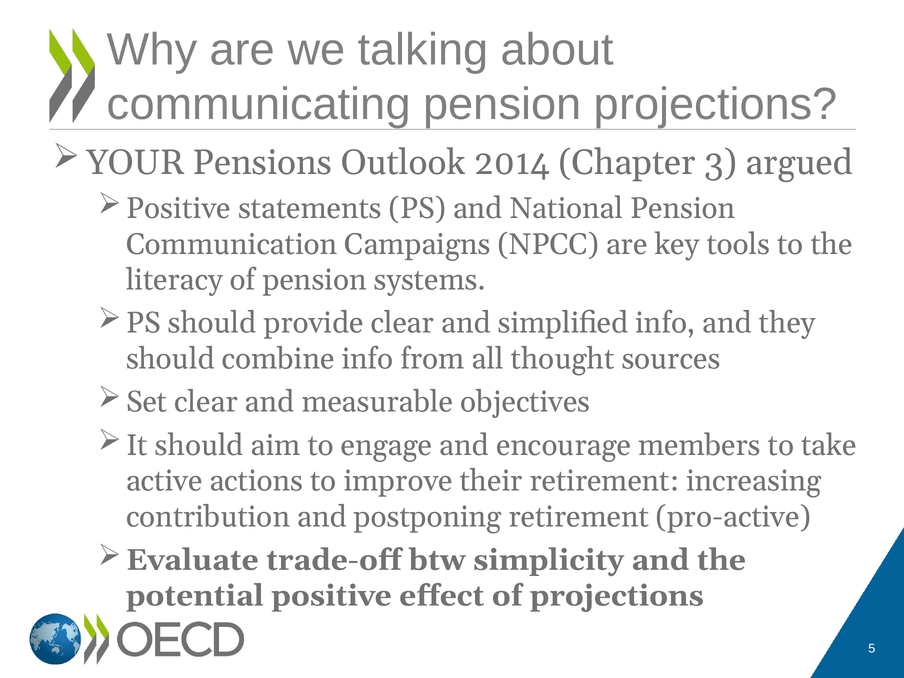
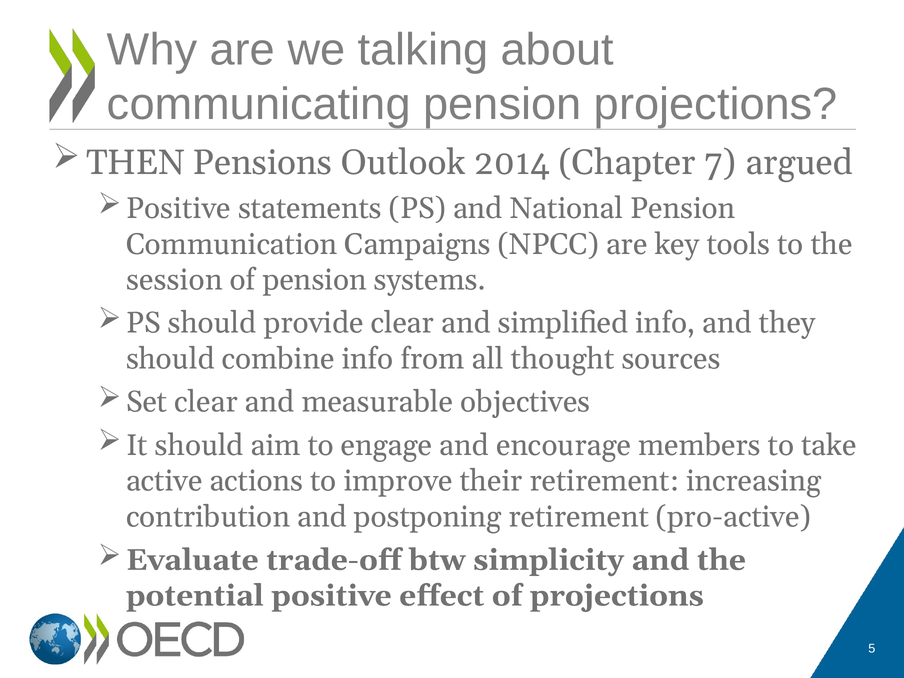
YOUR: YOUR -> THEN (136, 162)
3: 3 -> 7 (721, 162)
literacy: literacy -> session (174, 280)
